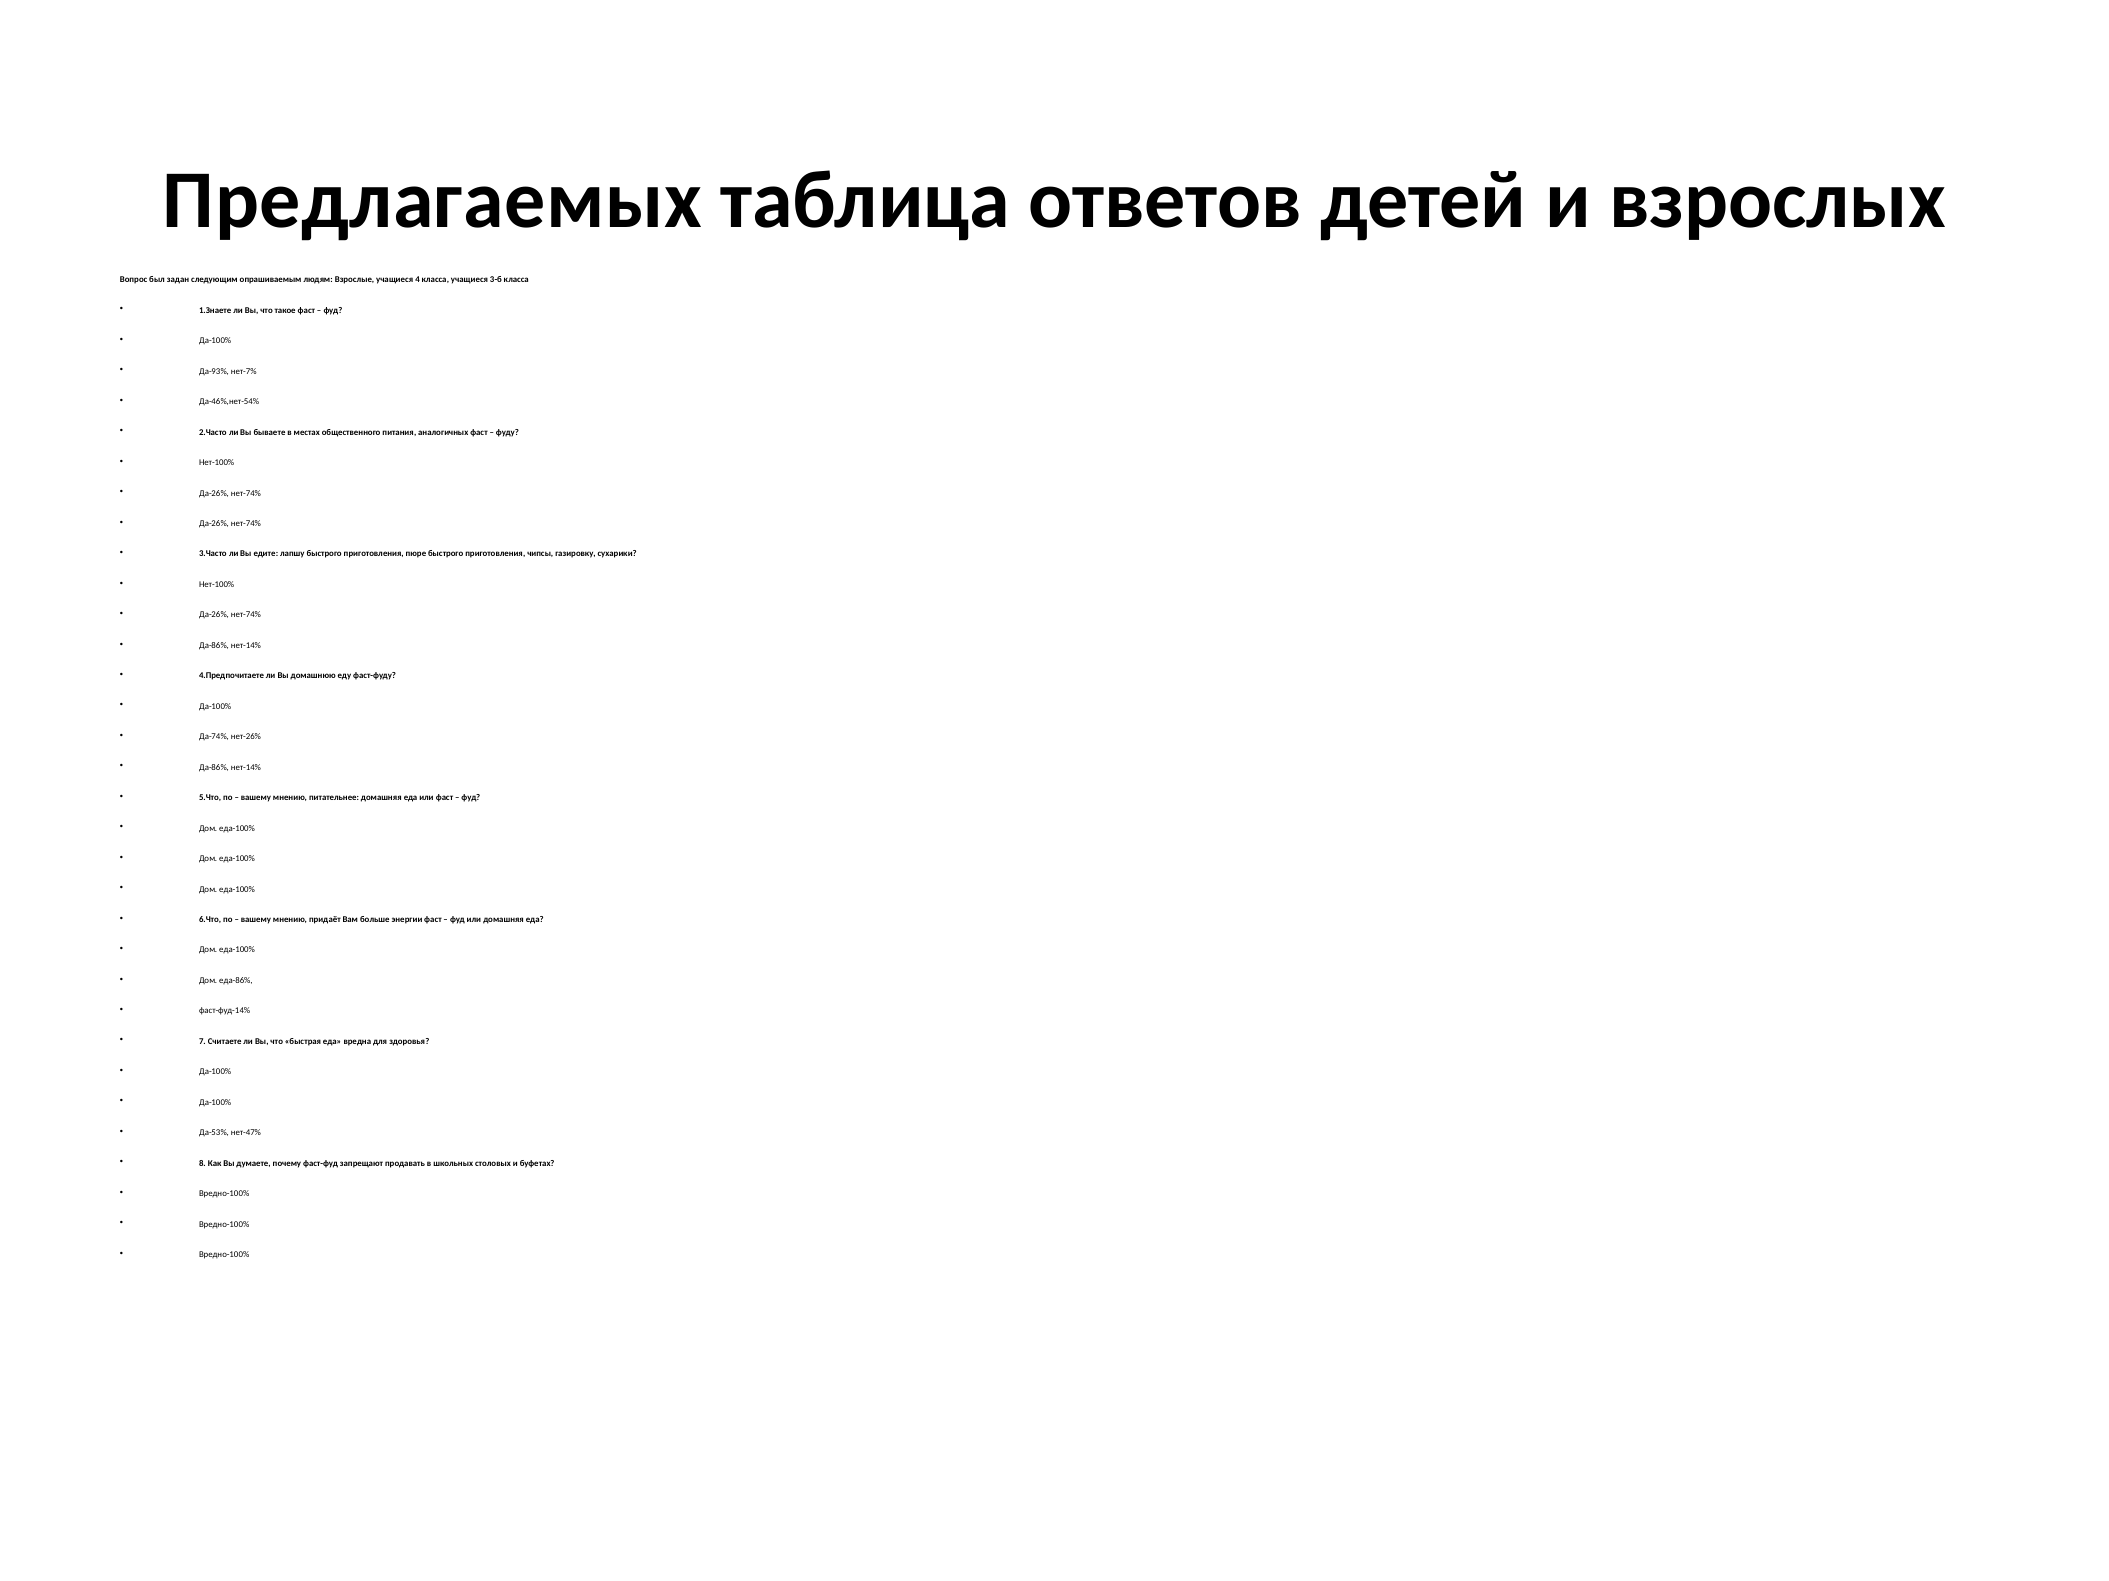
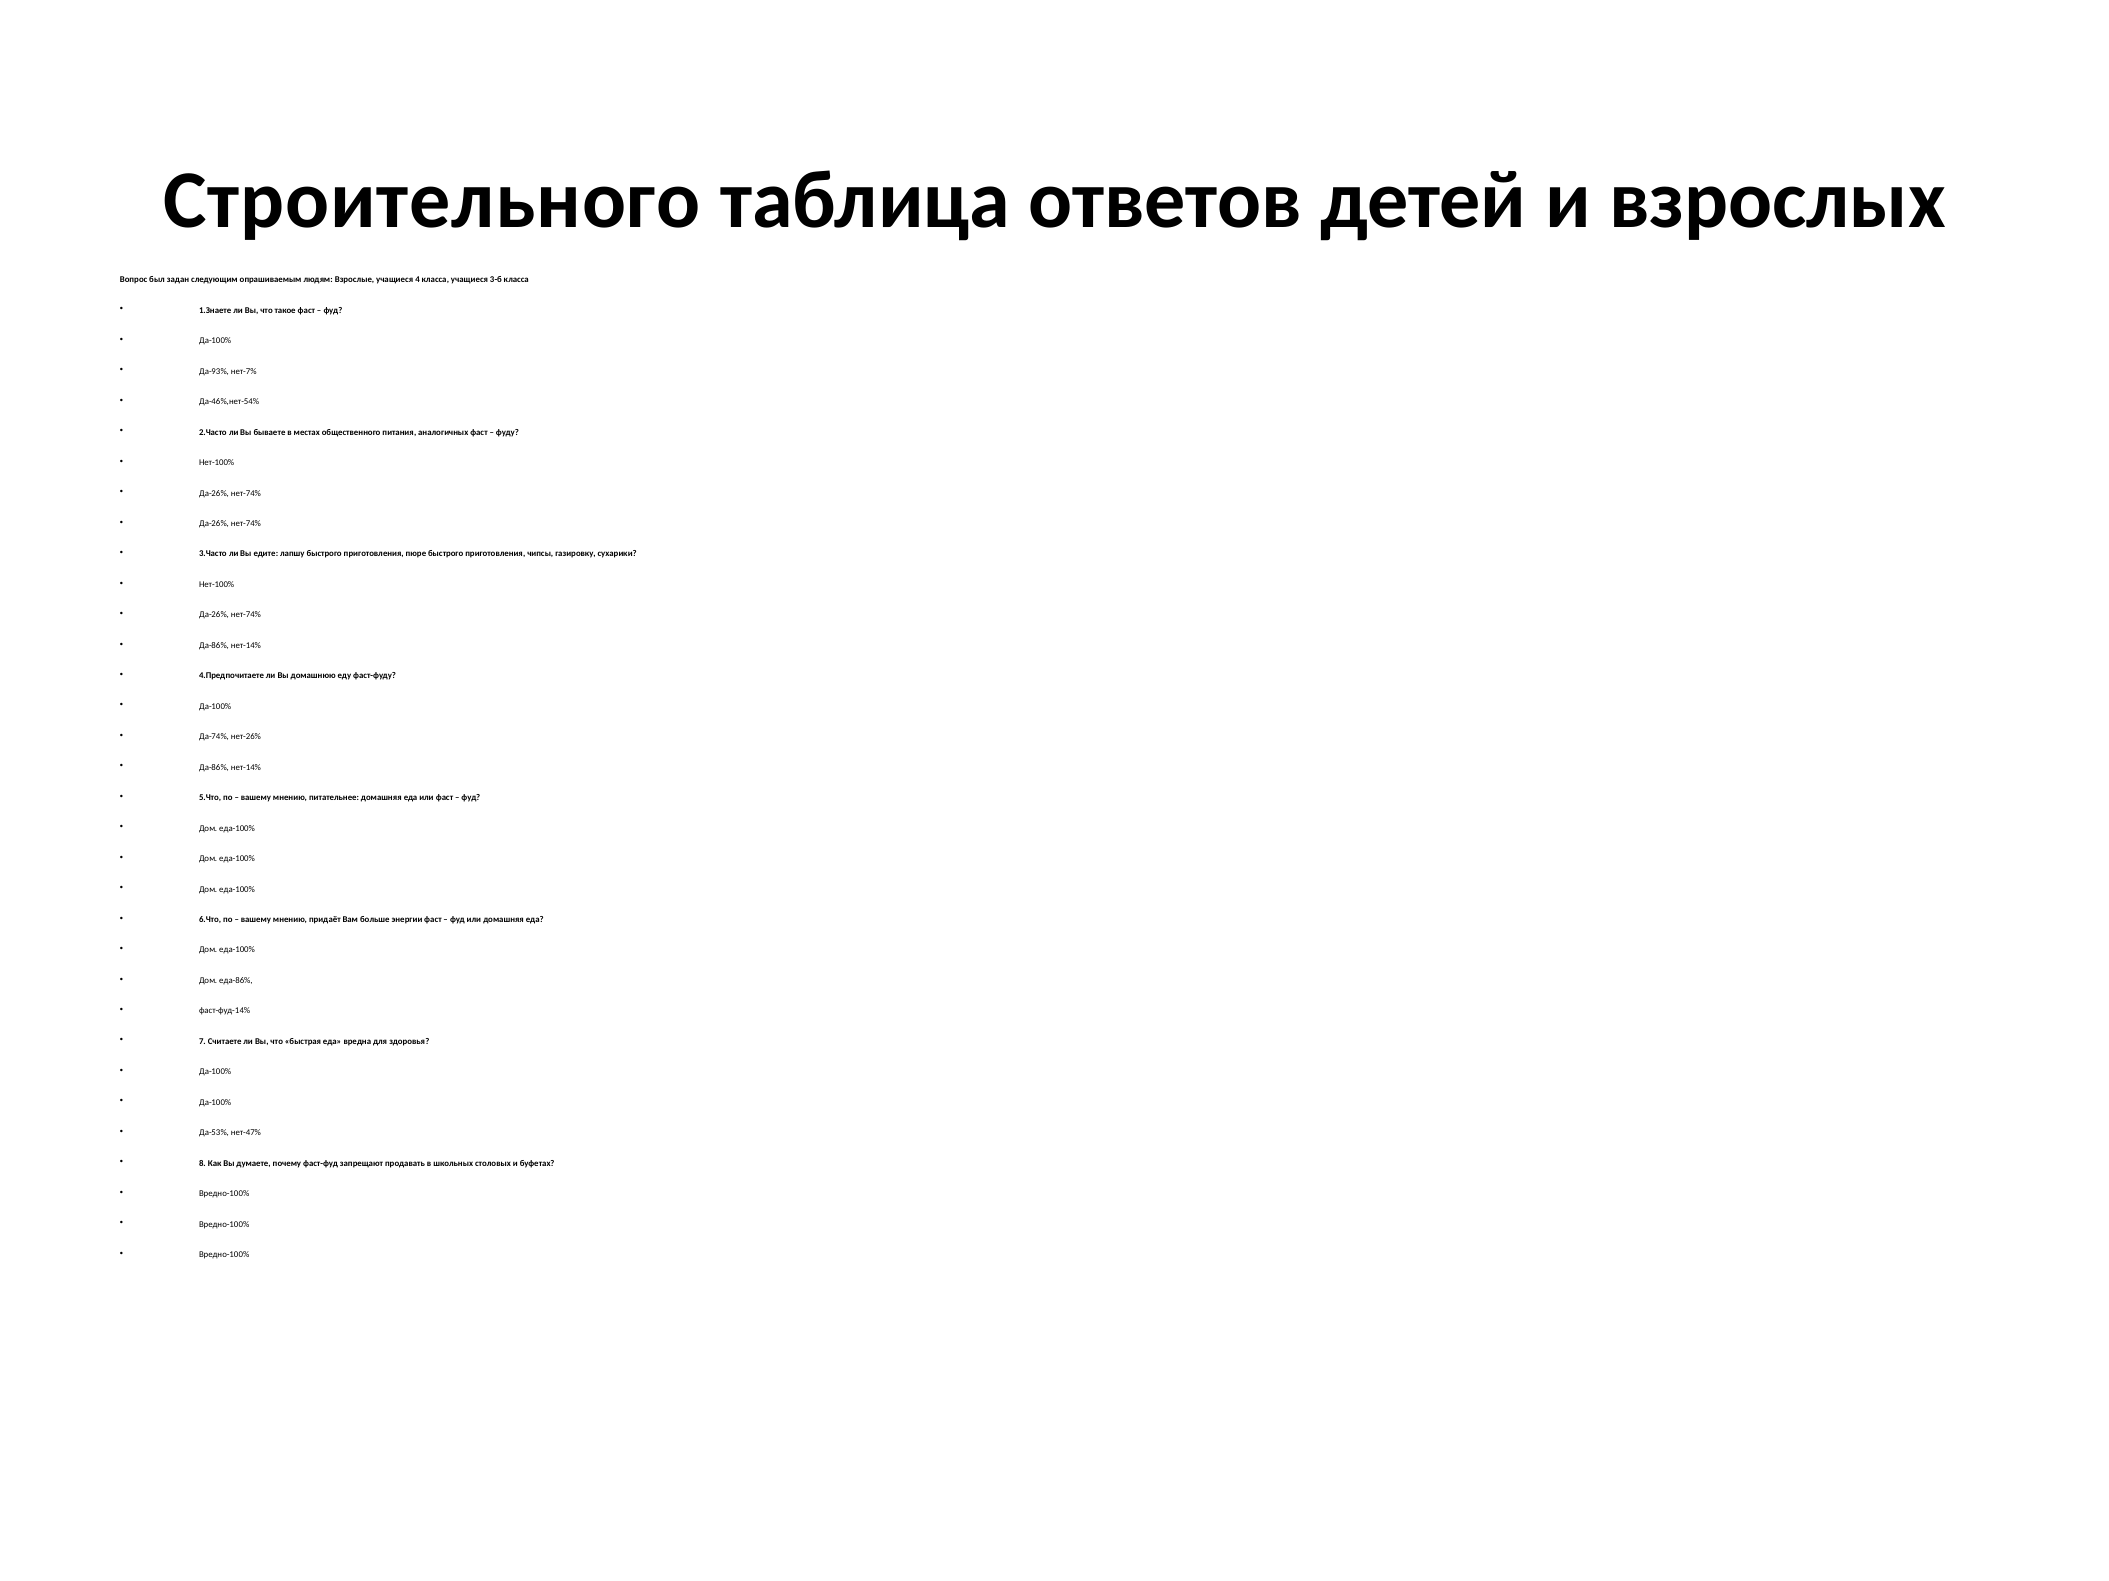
Предлагаемых: Предлагаемых -> Строительного (432, 201)
